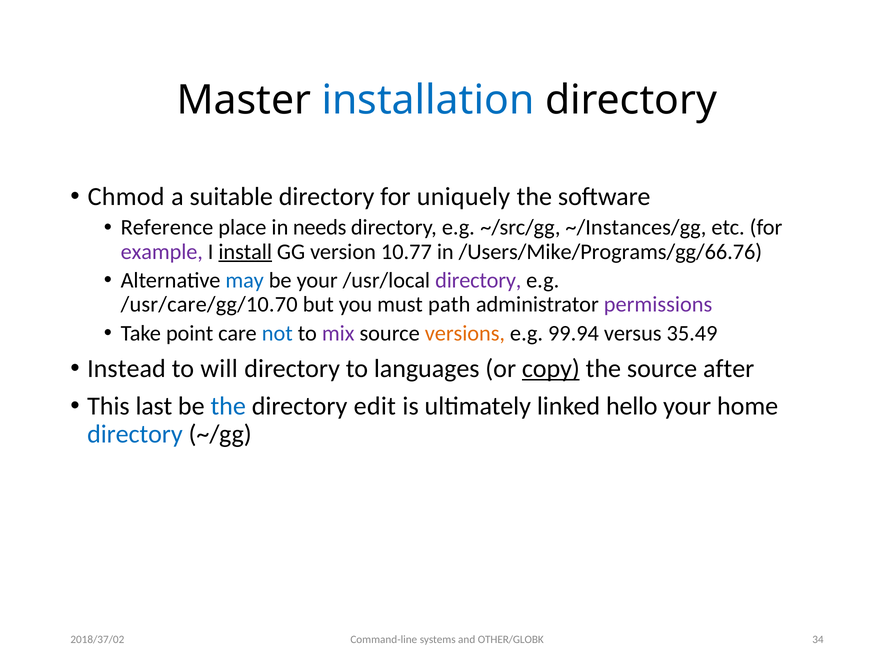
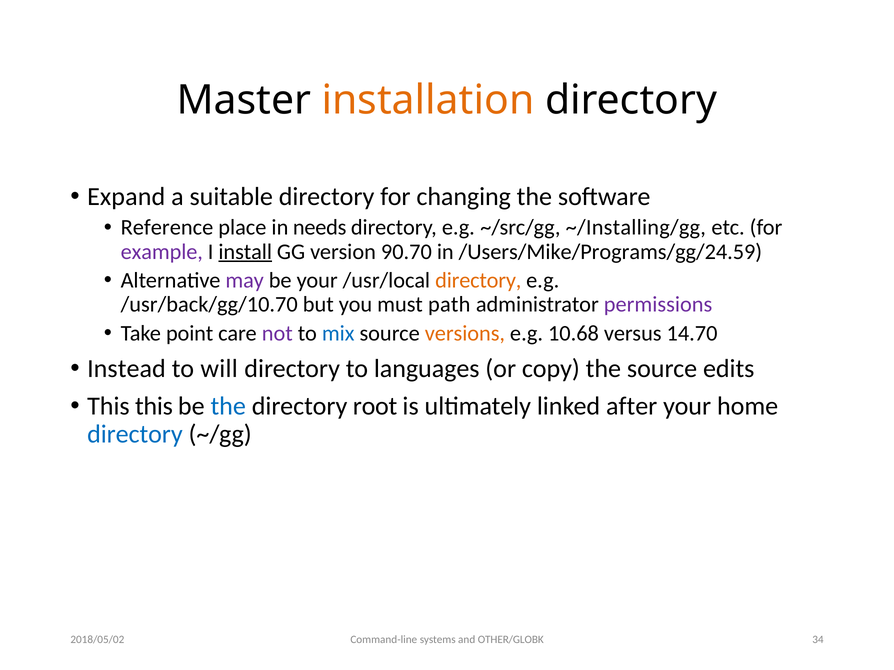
installation colour: blue -> orange (428, 100)
Chmod: Chmod -> Expand (126, 197)
uniquely: uniquely -> changing (464, 197)
~/Instances/gg: ~/Instances/gg -> ~/Installing/gg (636, 228)
10.77: 10.77 -> 90.70 (406, 252)
/Users/Mike/Programs/gg/66.76: /Users/Mike/Programs/gg/66.76 -> /Users/Mike/Programs/gg/24.59 (610, 252)
may colour: blue -> purple (245, 281)
directory colour: purple -> orange (478, 281)
/usr/care/gg/10.70: /usr/care/gg/10.70 -> /usr/back/gg/10.70 (209, 305)
not colour: blue -> purple (277, 334)
mix colour: purple -> blue (338, 334)
99.94: 99.94 -> 10.68 (573, 334)
35.49: 35.49 -> 14.70 (692, 334)
copy underline: present -> none (551, 369)
after: after -> edits (729, 369)
This last: last -> this (154, 407)
edit: edit -> root (375, 407)
hello: hello -> after (632, 407)
2018/37/02: 2018/37/02 -> 2018/05/02 (97, 640)
